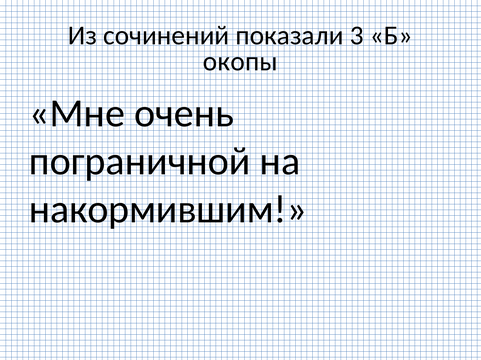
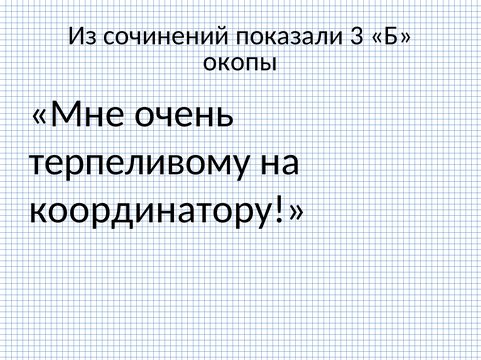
пограничной: пограничной -> терпеливому (140, 162)
накормившим: накормившим -> координатору (168, 210)
